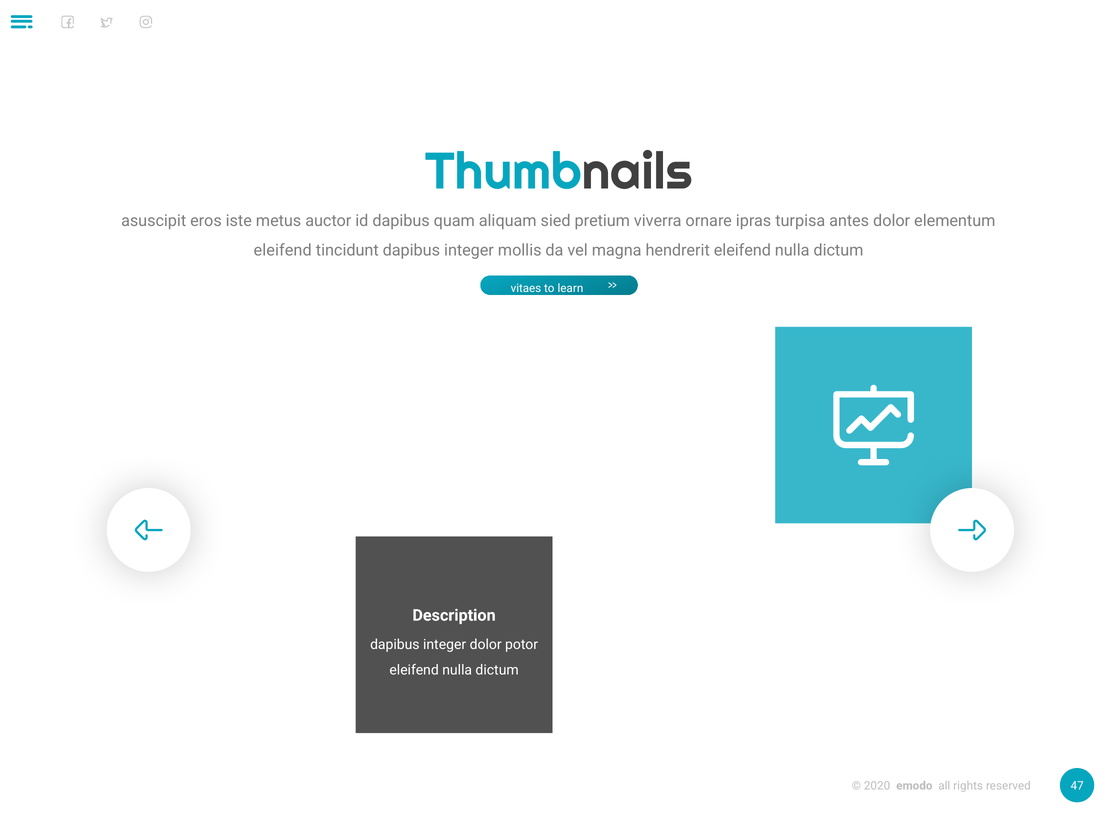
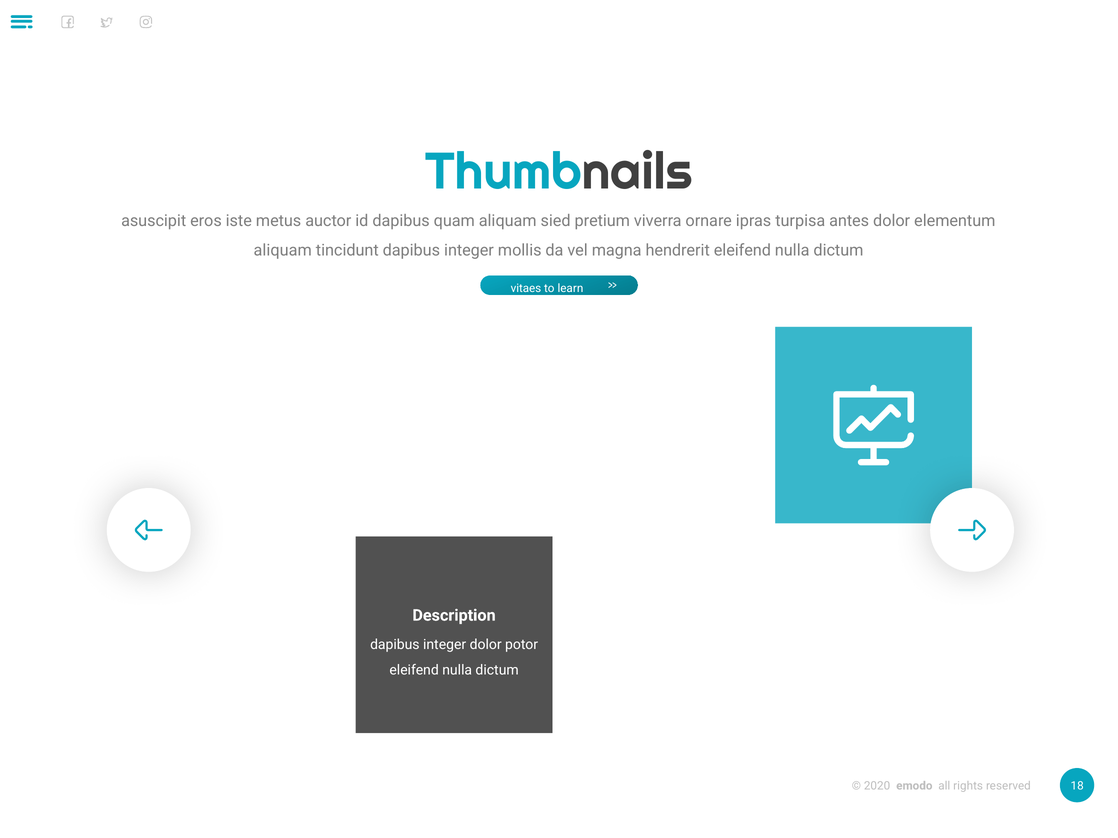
eleifend: eleifend -> aliquam (283, 250)
47: 47 -> 18 (1077, 786)
